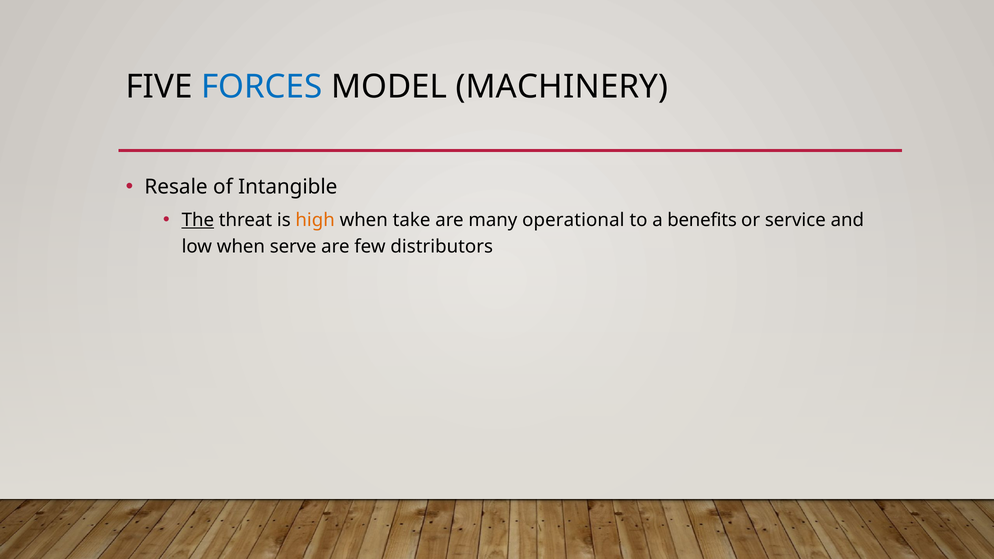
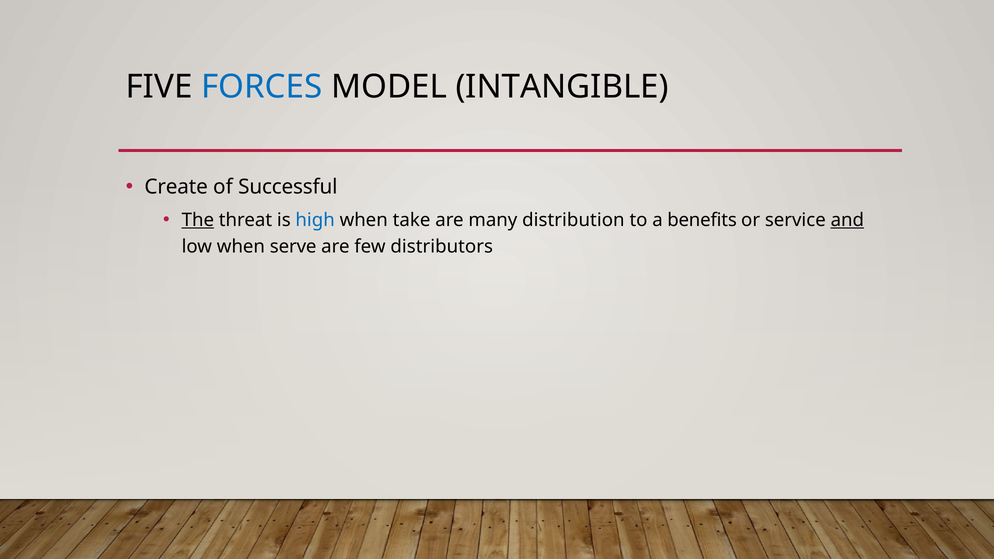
MACHINERY: MACHINERY -> INTANGIBLE (562, 87)
Resale: Resale -> Create (176, 187)
Intangible: Intangible -> Successful (288, 187)
high colour: orange -> blue (315, 220)
operational: operational -> distribution (573, 220)
and underline: none -> present (847, 220)
